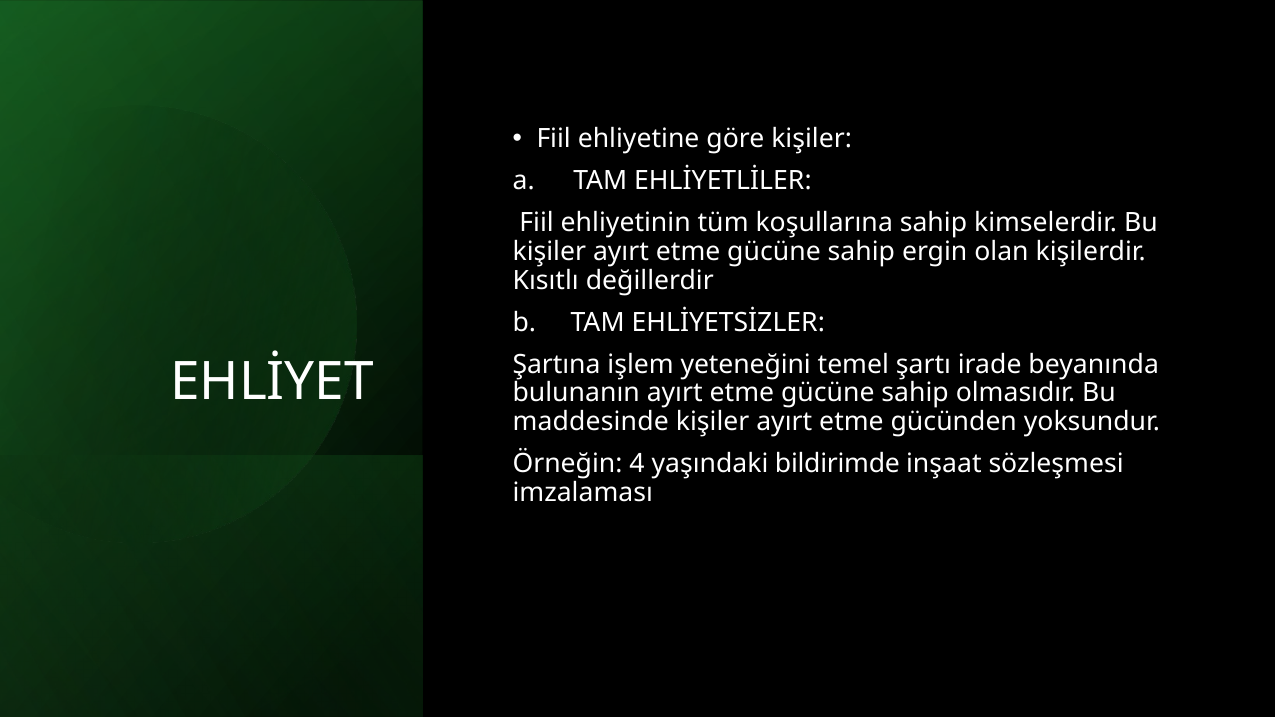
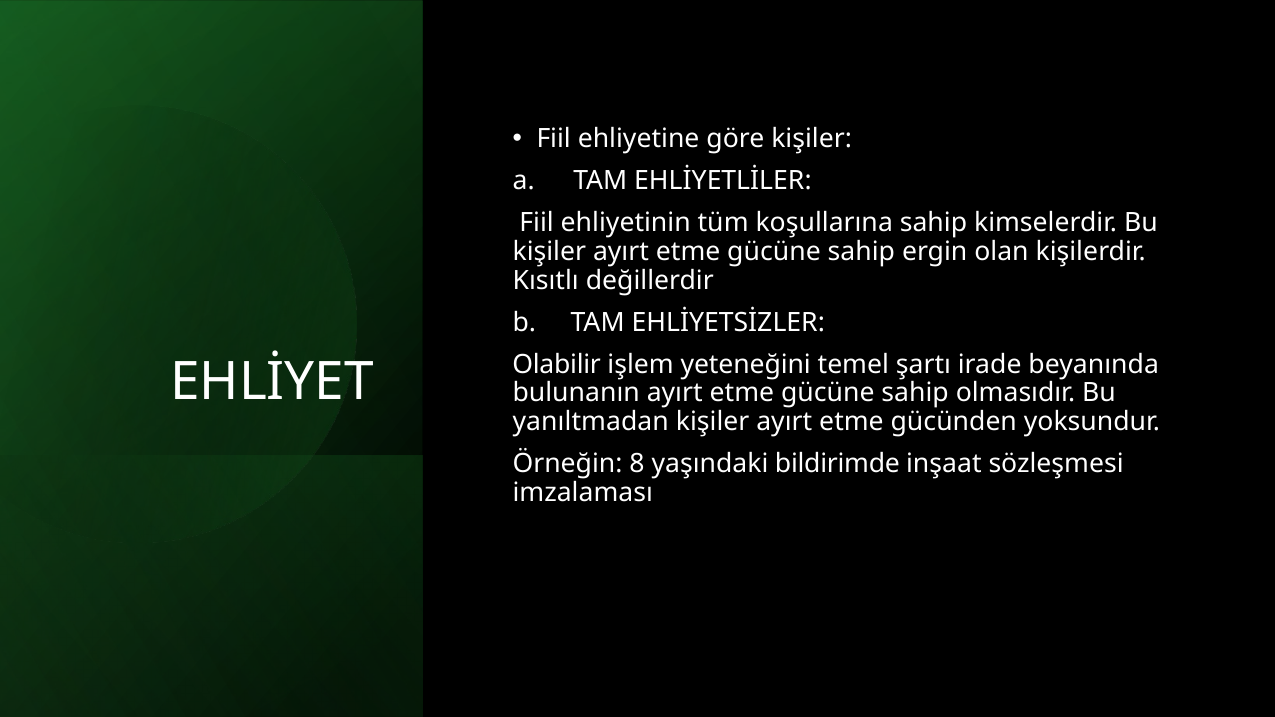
Şartına: Şartına -> Olabilir (557, 364)
maddesinde: maddesinde -> yanıltmadan (591, 422)
4: 4 -> 8 (637, 464)
